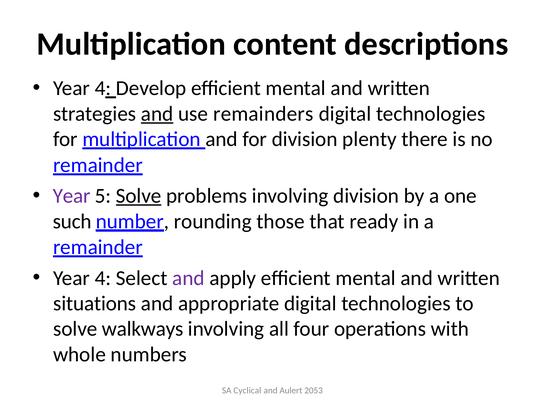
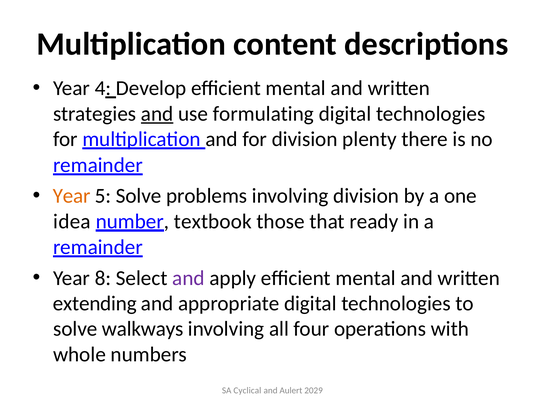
remainders: remainders -> formulating (263, 114)
Year colour: purple -> orange (72, 196)
Solve underline: present -> none (139, 196)
such: such -> idea (72, 221)
rounding: rounding -> textbook (213, 221)
4: 4 -> 8 (103, 278)
situations: situations -> extending (95, 303)
2053: 2053 -> 2029 (314, 390)
